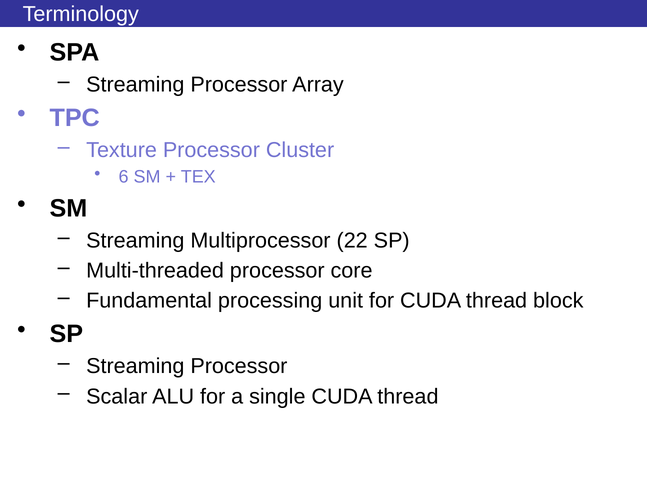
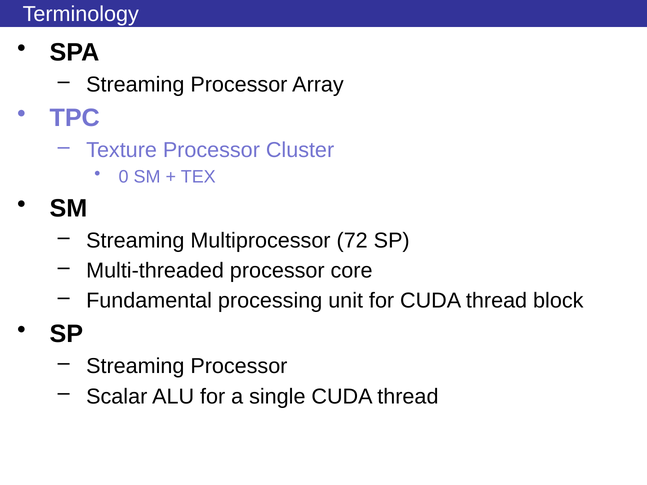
6: 6 -> 0 (124, 177)
22: 22 -> 72 (352, 241)
